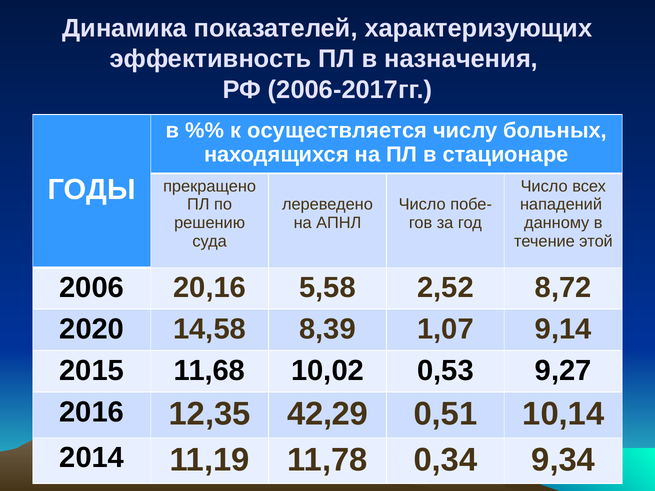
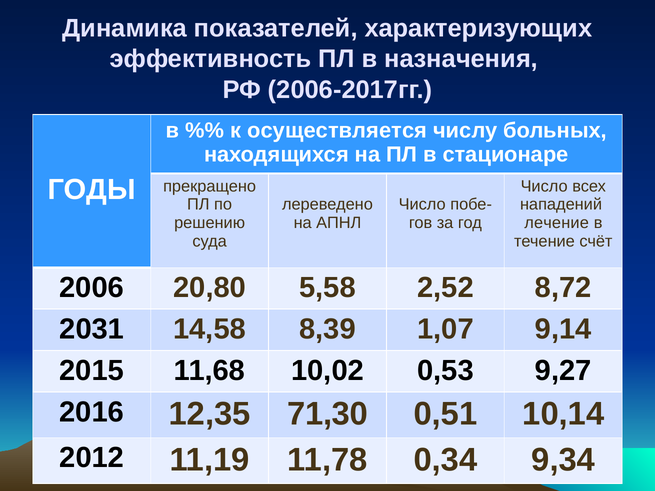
данному: данному -> лечение (557, 223)
этой: этой -> счёт (596, 241)
20,16: 20,16 -> 20,80 (210, 288)
2020: 2020 -> 2031 (92, 329)
42,29: 42,29 -> 71,30 (328, 414)
2014: 2014 -> 2012 (92, 458)
